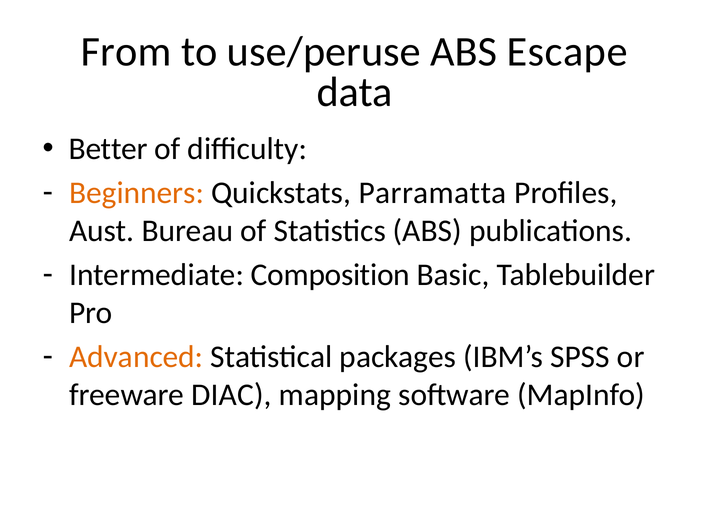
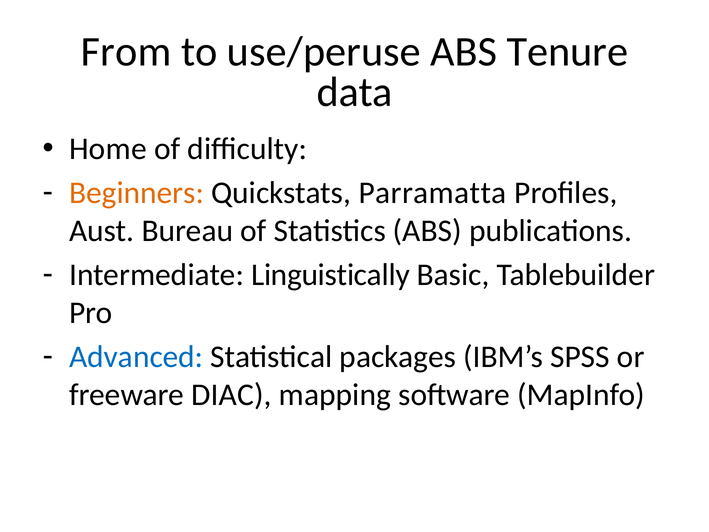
Escape: Escape -> Tenure (567, 52)
Better: Better -> Home (108, 149)
Composition: Composition -> Linguistically (330, 275)
Advanced colour: orange -> blue (136, 357)
